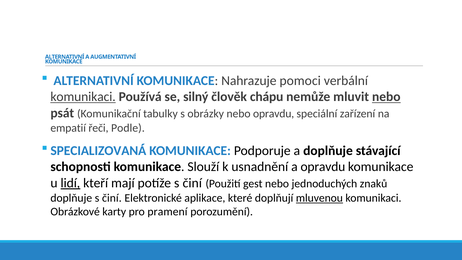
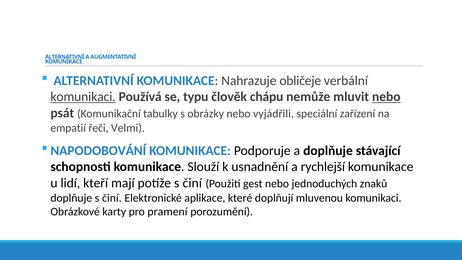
pomoci: pomoci -> obličeje (300, 81)
silný: silný -> typu (196, 97)
nebo opravdu: opravdu -> vyjádřili (273, 114)
Podle: Podle -> Velmi (128, 128)
SPECIALIZOVANÁ: SPECIALIZOVANÁ -> NAPODOBOVÁNÍ (98, 151)
a opravdu: opravdu -> rychlejší (323, 167)
lidí underline: present -> none (70, 183)
mluvenou underline: present -> none (319, 198)
